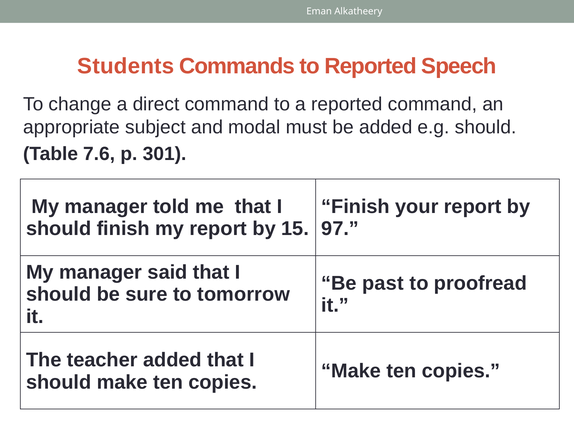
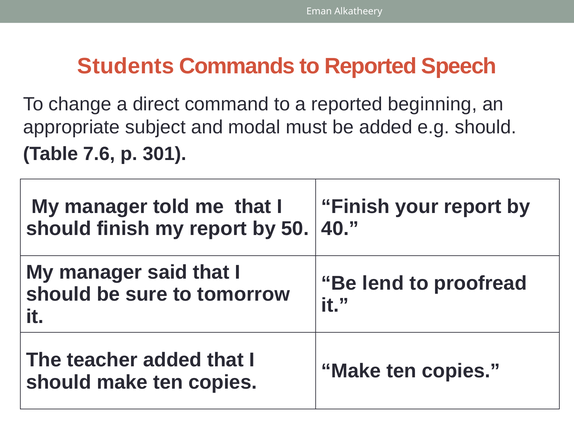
reported command: command -> beginning (432, 104)
15: 15 -> 50 (295, 229)
97: 97 -> 40 (340, 229)
past: past -> lend (383, 284)
